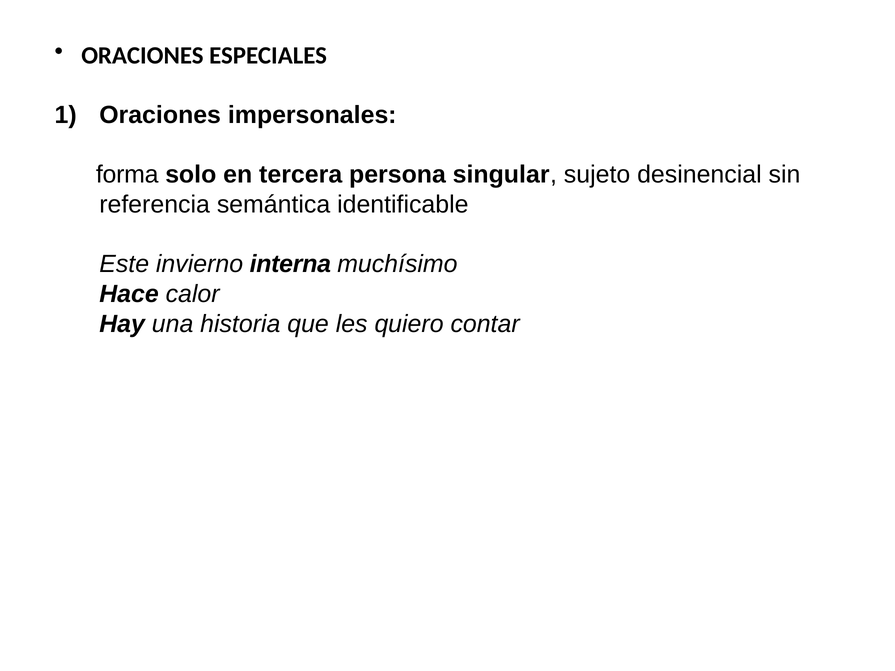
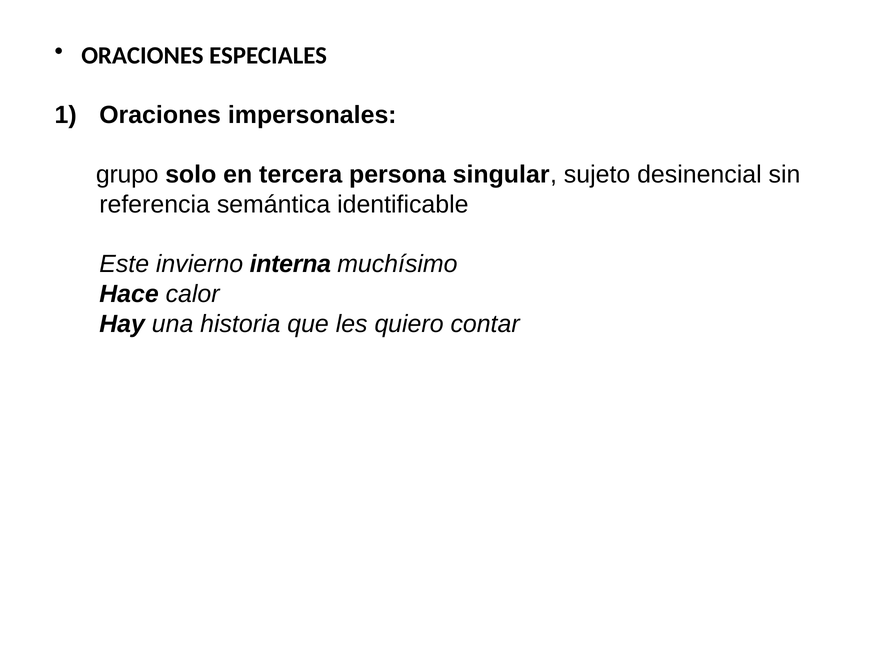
forma: forma -> grupo (127, 175)
